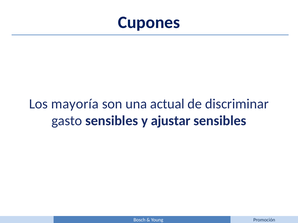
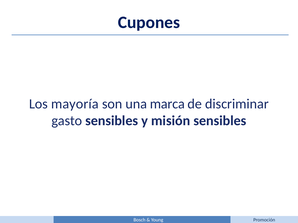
actual: actual -> marca (167, 104)
ajustar: ajustar -> misión (171, 121)
